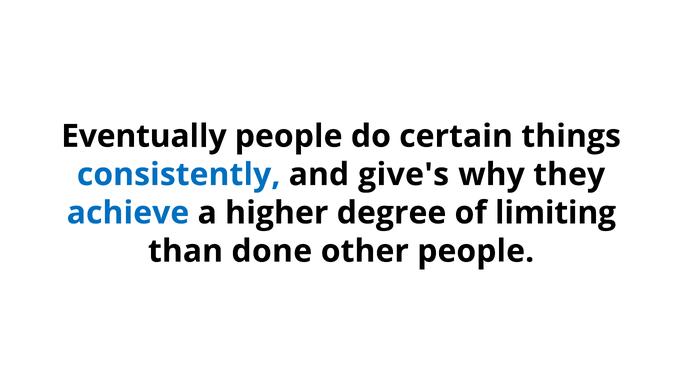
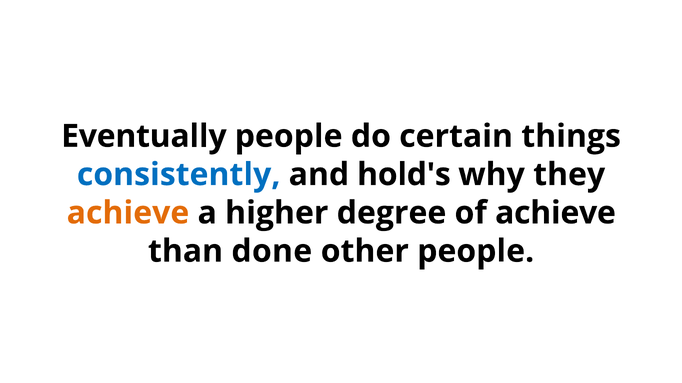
give's: give's -> hold's (404, 175)
achieve colour: blue -> orange (128, 213)
of limiting: limiting -> achieve (555, 213)
